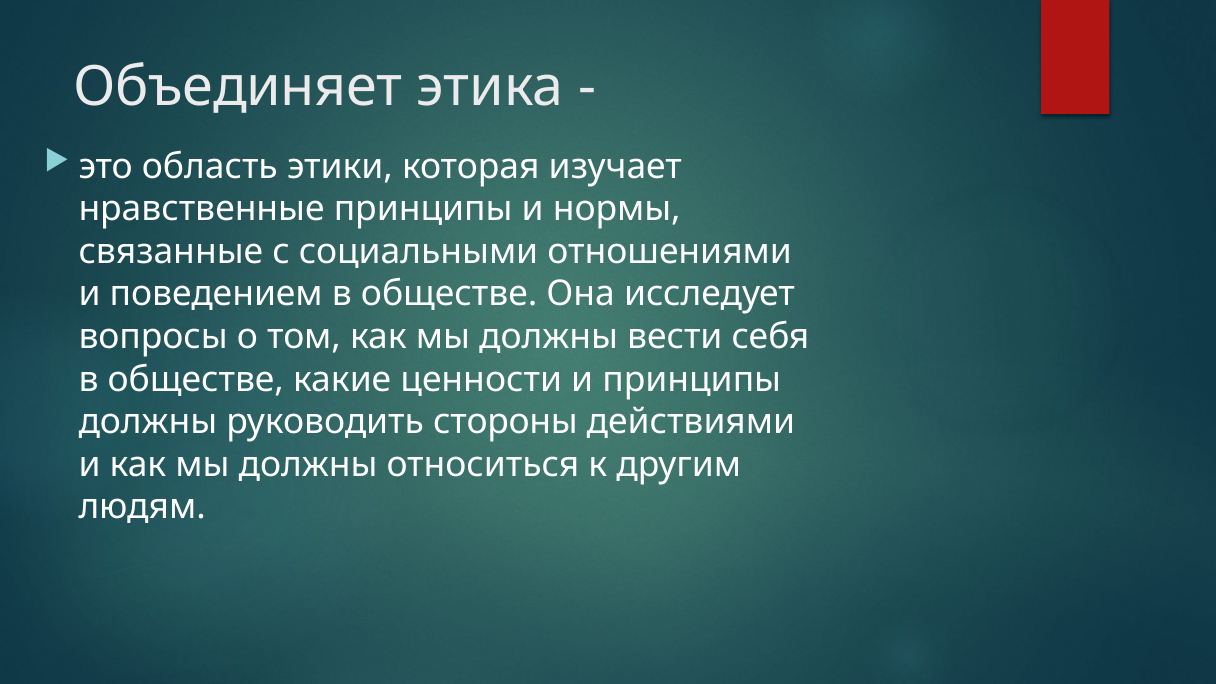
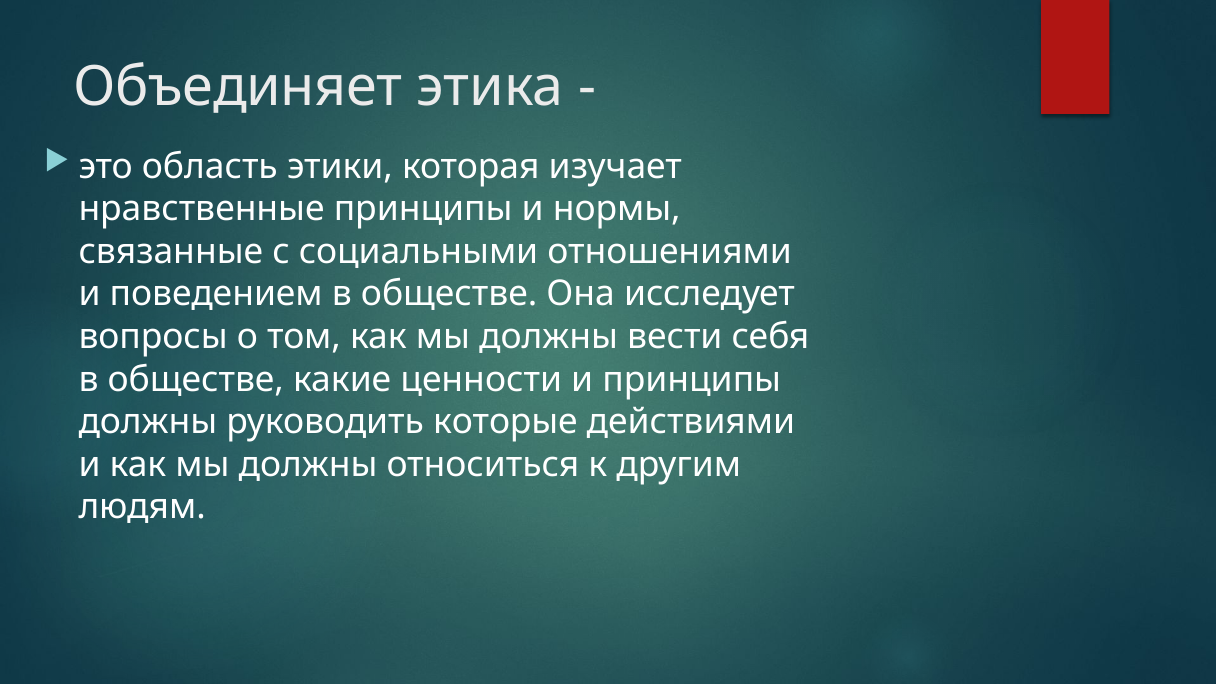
стороны: стороны -> которые (505, 422)
